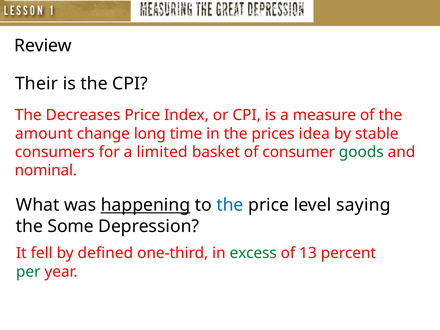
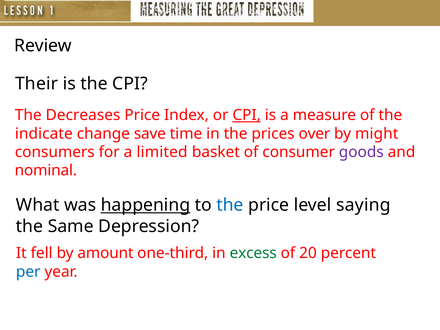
CPI underline: none -> present (247, 115)
amount: amount -> indicate (44, 134)
long: long -> save (150, 134)
idea: idea -> over (314, 134)
stable: stable -> might (377, 134)
goods colour: green -> purple (361, 152)
Some: Some -> Same (71, 226)
defined: defined -> amount (105, 253)
13: 13 -> 20 (308, 253)
per colour: green -> blue (28, 272)
